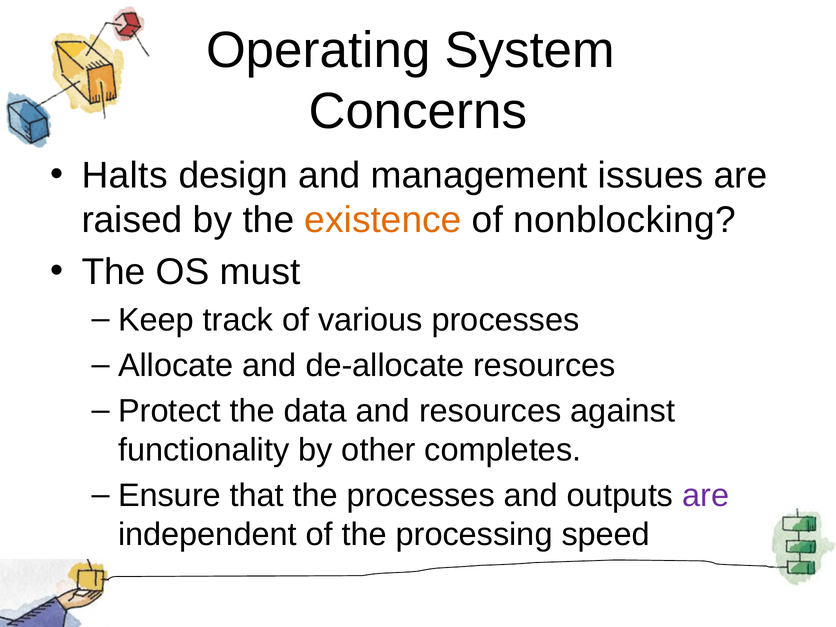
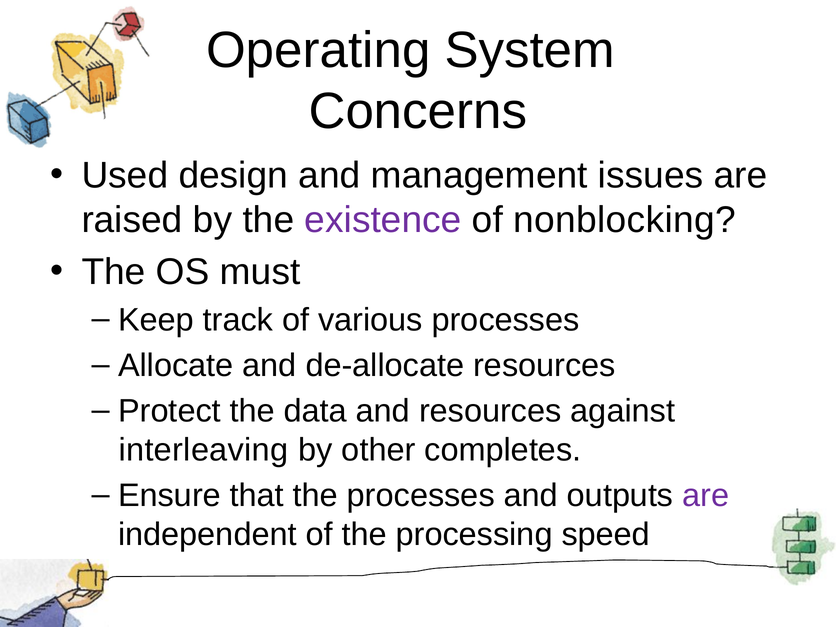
Halts: Halts -> Used (125, 175)
existence colour: orange -> purple (383, 220)
functionality: functionality -> interleaving (204, 450)
